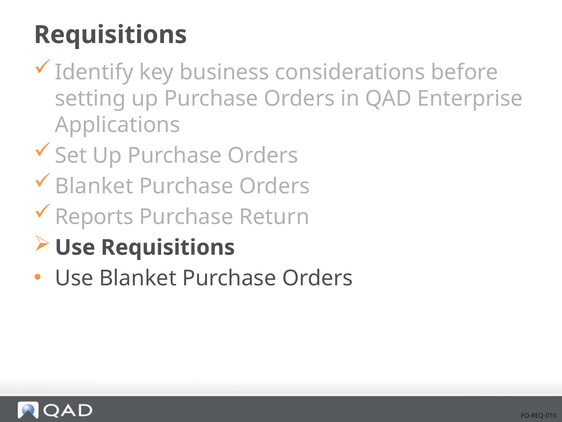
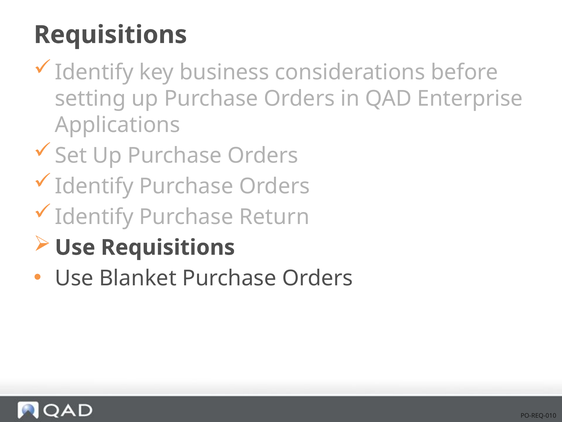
Blanket: Blanket -> Identify (94, 186)
Reports: Reports -> Identify (94, 217)
